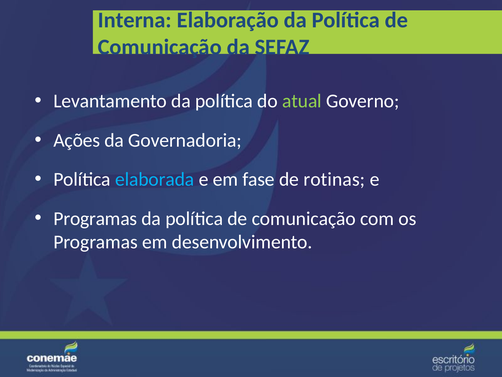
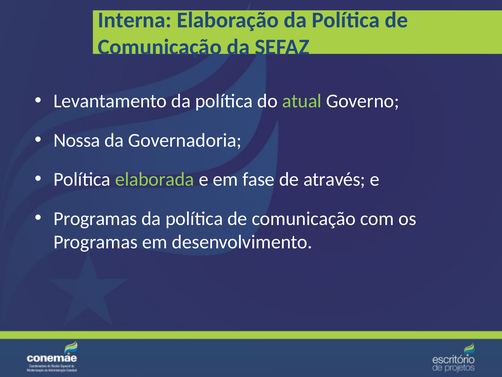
Ações: Ações -> Nossa (77, 140)
elaborada colour: light blue -> light green (155, 179)
rotinas: rotinas -> através (334, 179)
